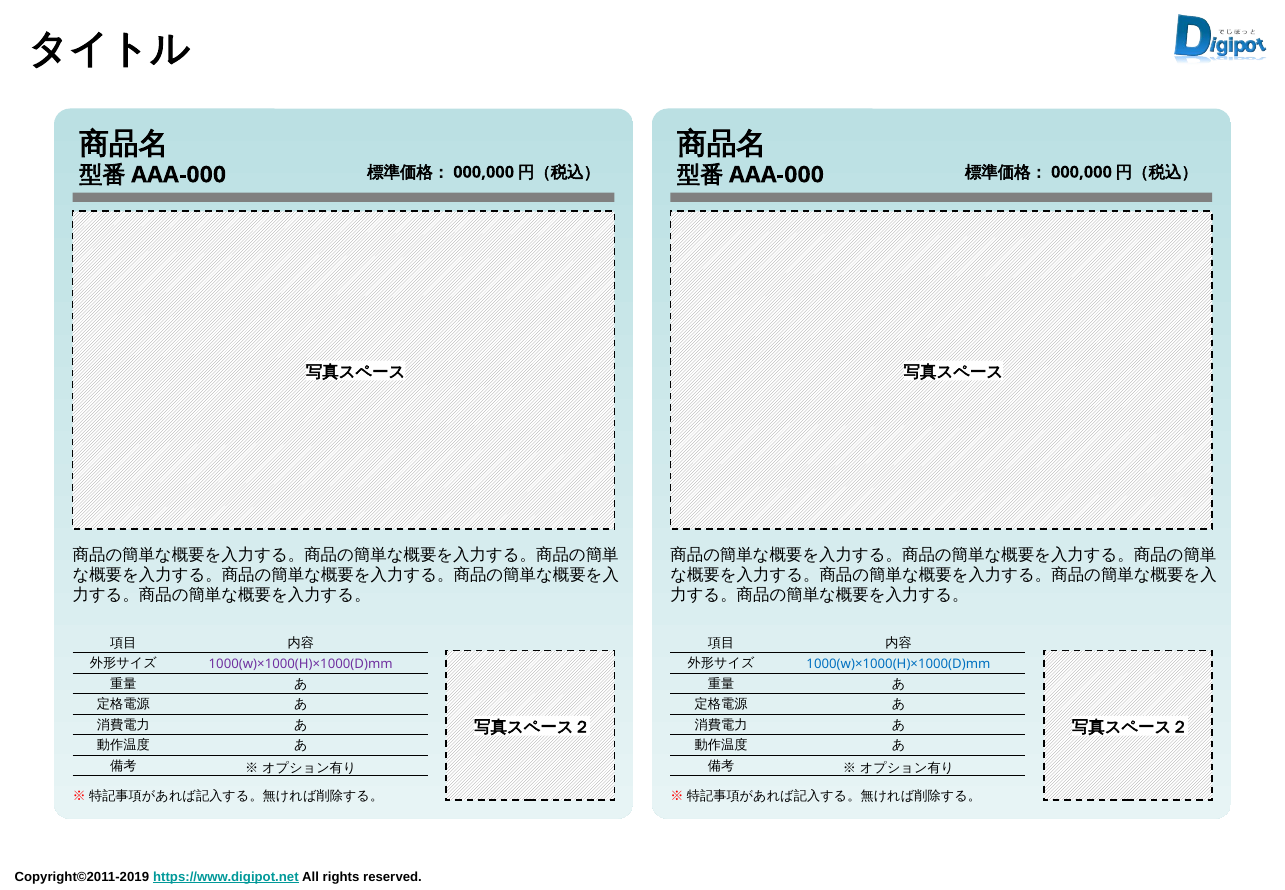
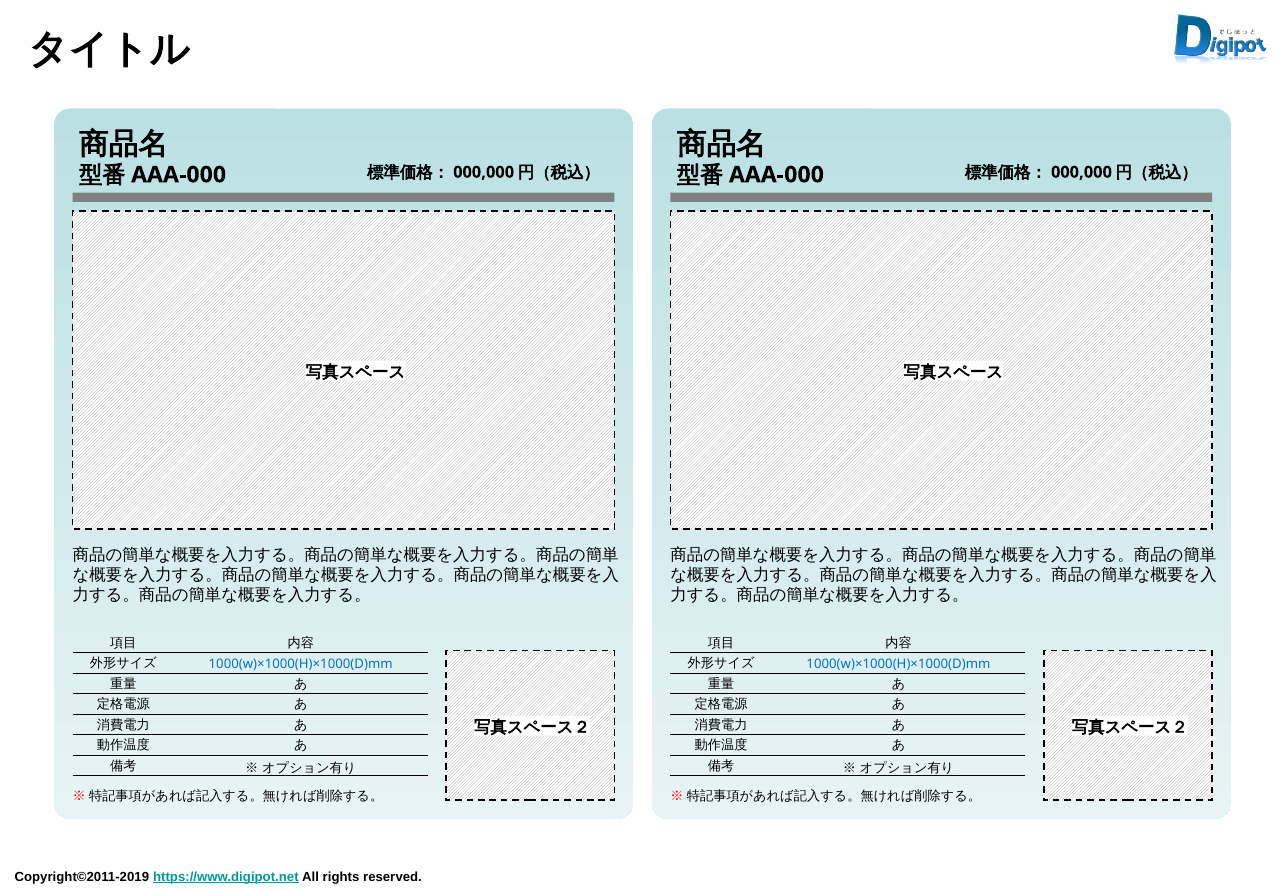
1000(w)×1000(H)×1000(D)mm colour: purple -> blue (301, 664)
